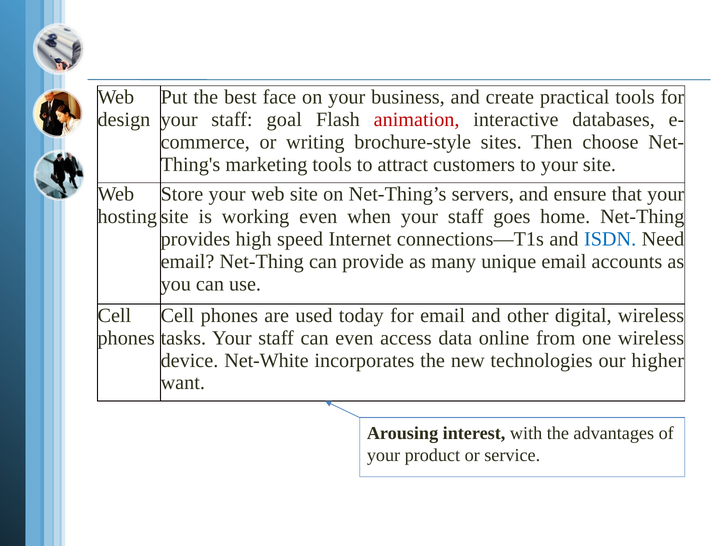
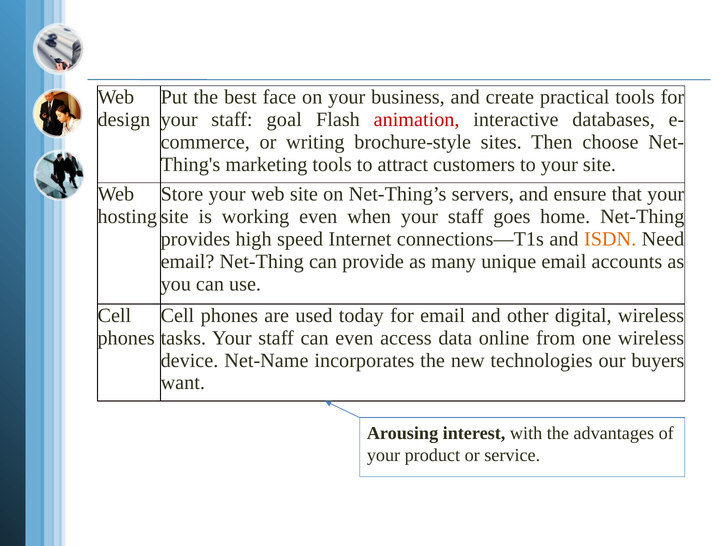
ISDN colour: blue -> orange (610, 239)
Net-White: Net-White -> Net-Name (266, 360)
higher: higher -> buyers (658, 360)
